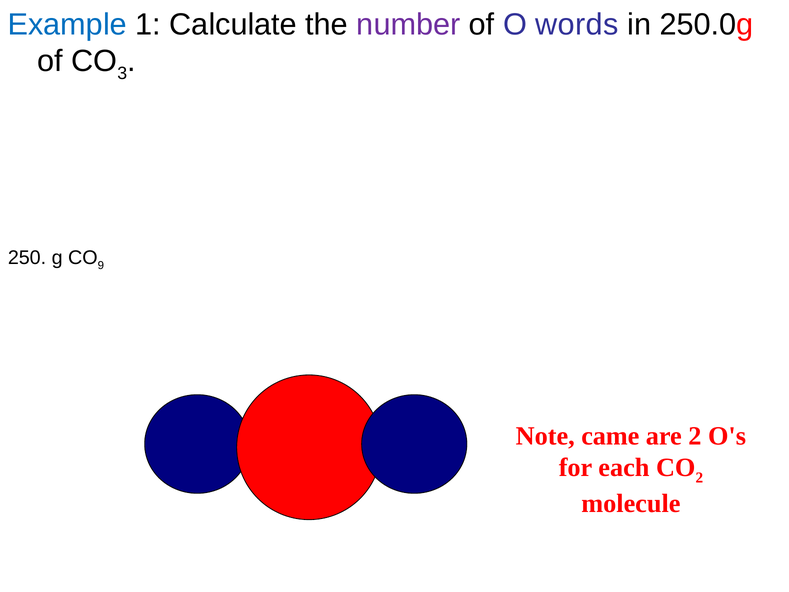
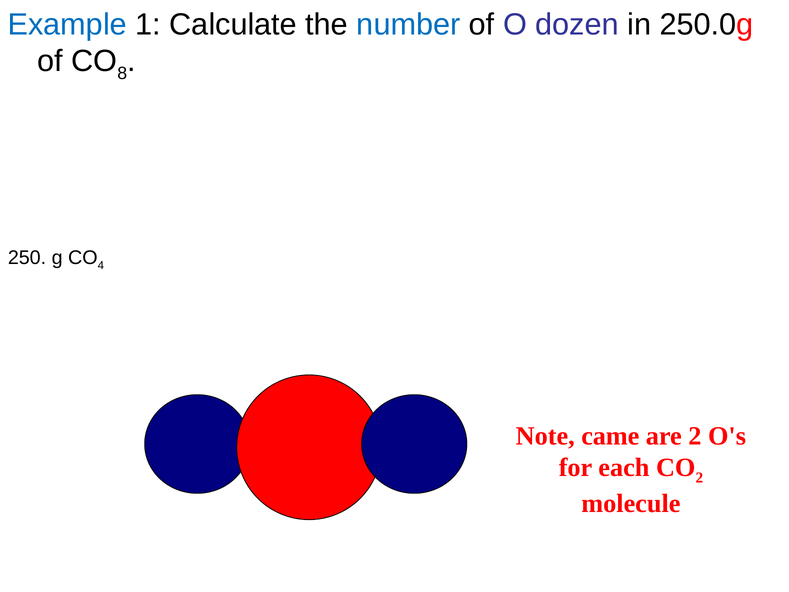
number colour: purple -> blue (408, 24)
words: words -> dozen (577, 24)
3: 3 -> 8 (122, 73)
9: 9 -> 4 (101, 265)
